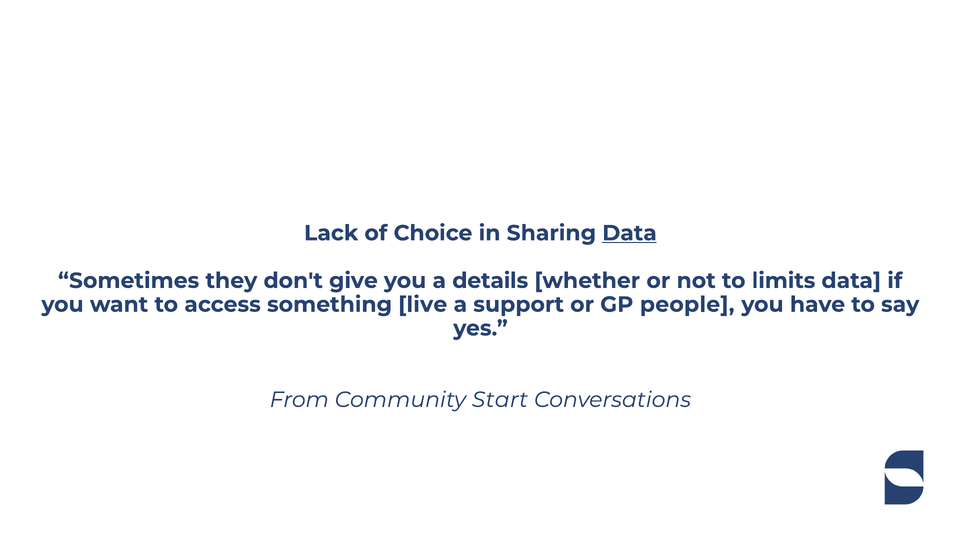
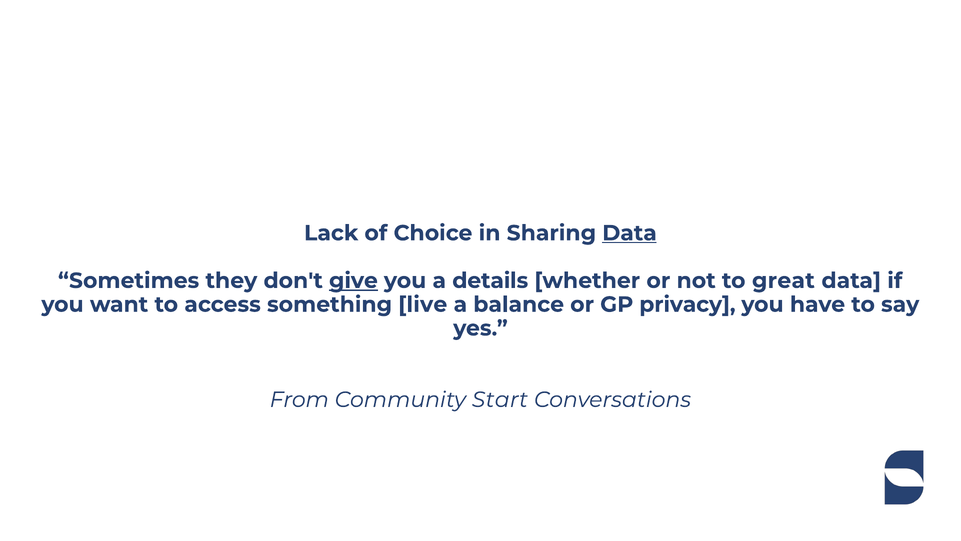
give underline: none -> present (353, 280)
limits: limits -> great (783, 280)
support: support -> balance (519, 304)
people: people -> privacy (687, 304)
